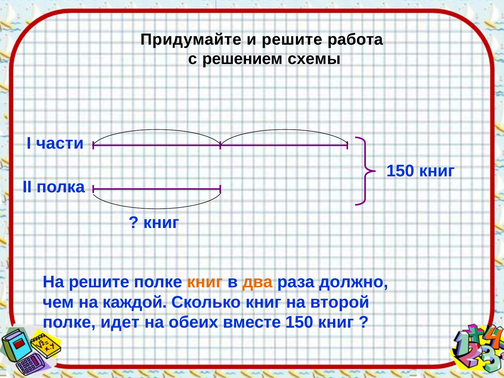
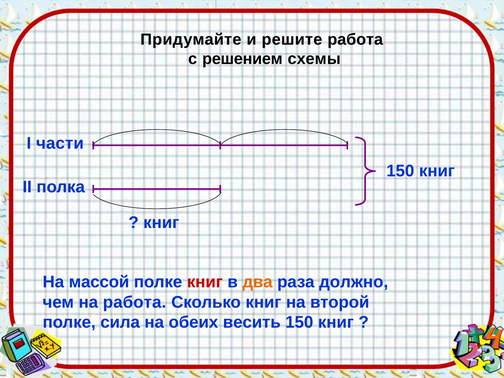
На решите: решите -> массой (99, 282)
книг colour: orange -> red (205, 282)
на каждой: каждой -> работа (135, 302)
идет: идет -> сила (120, 322)
вместе: вместе -> весить (252, 322)
